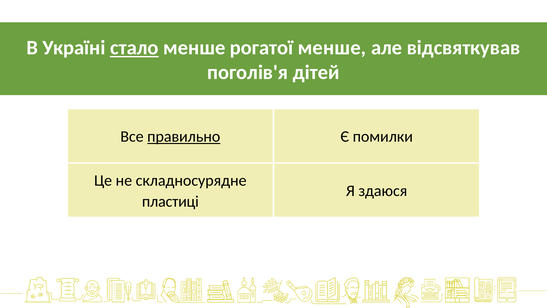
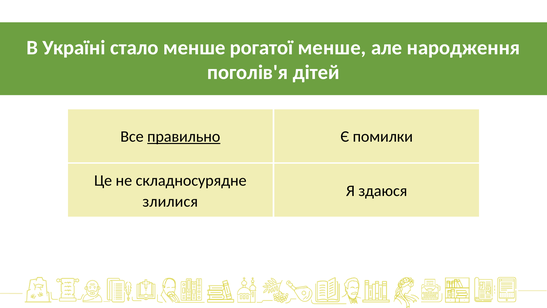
стало underline: present -> none (134, 48)
відсвяткував: відсвяткував -> народження (463, 48)
пластиці: пластиці -> злилися (170, 201)
